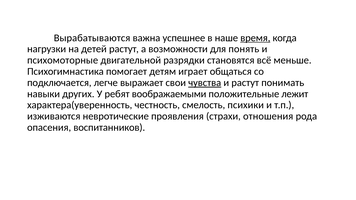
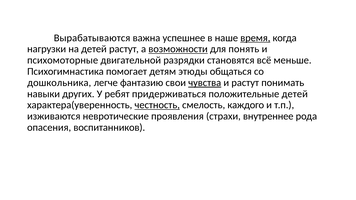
возможности underline: none -> present (178, 49)
играет: играет -> этюды (193, 72)
подключается: подключается -> дошкольника (59, 83)
выражает: выражает -> фантазию (142, 83)
воображаемыми: воображаемыми -> придерживаться (169, 94)
положительные лежит: лежит -> детей (295, 94)
честность underline: none -> present (157, 105)
психики: психики -> каждого (246, 105)
отношения: отношения -> внутреннее (268, 116)
